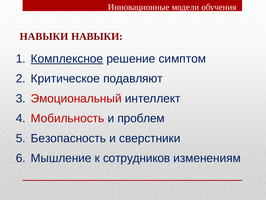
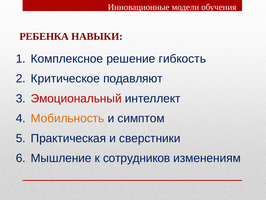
НАВЫКИ: НАВЫКИ -> РЕБЕНКА (44, 36)
Комплексное underline: present -> none (67, 59)
симптом: симптом -> гибкость (182, 59)
Мобильность colour: red -> orange (68, 118)
проблем: проблем -> симптом (141, 118)
Безопасность: Безопасность -> Практическая (68, 138)
